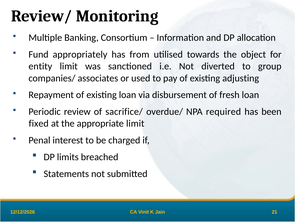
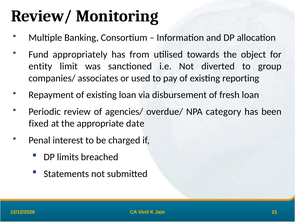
adjusting: adjusting -> reporting (241, 78)
sacrifice/: sacrifice/ -> agencies/ (124, 111)
required: required -> category (223, 111)
appropriate limit: limit -> date (135, 123)
